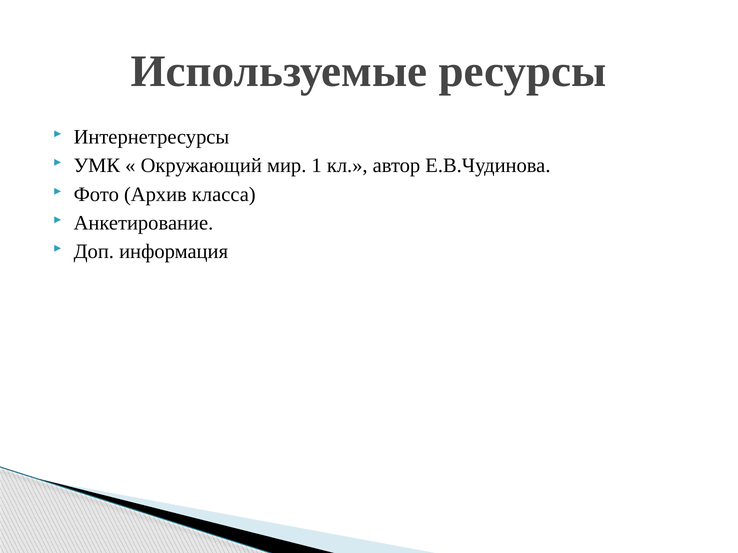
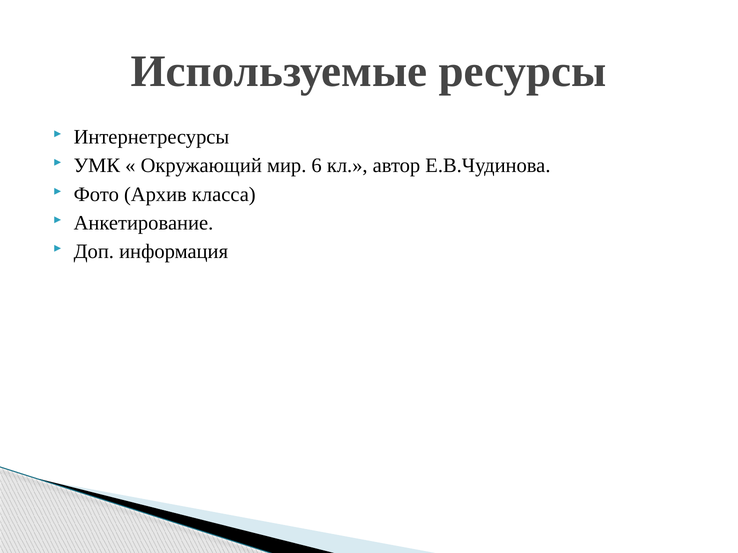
1: 1 -> 6 (317, 166)
